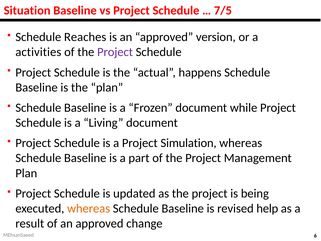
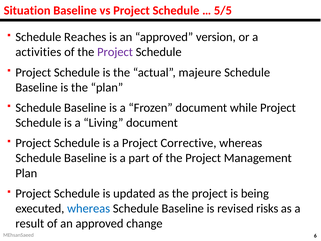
7/5: 7/5 -> 5/5 (223, 10)
happens: happens -> majeure (200, 72)
Simulation: Simulation -> Corrective (188, 143)
whereas colour: orange -> blue (89, 208)
help: help -> risks (267, 208)
